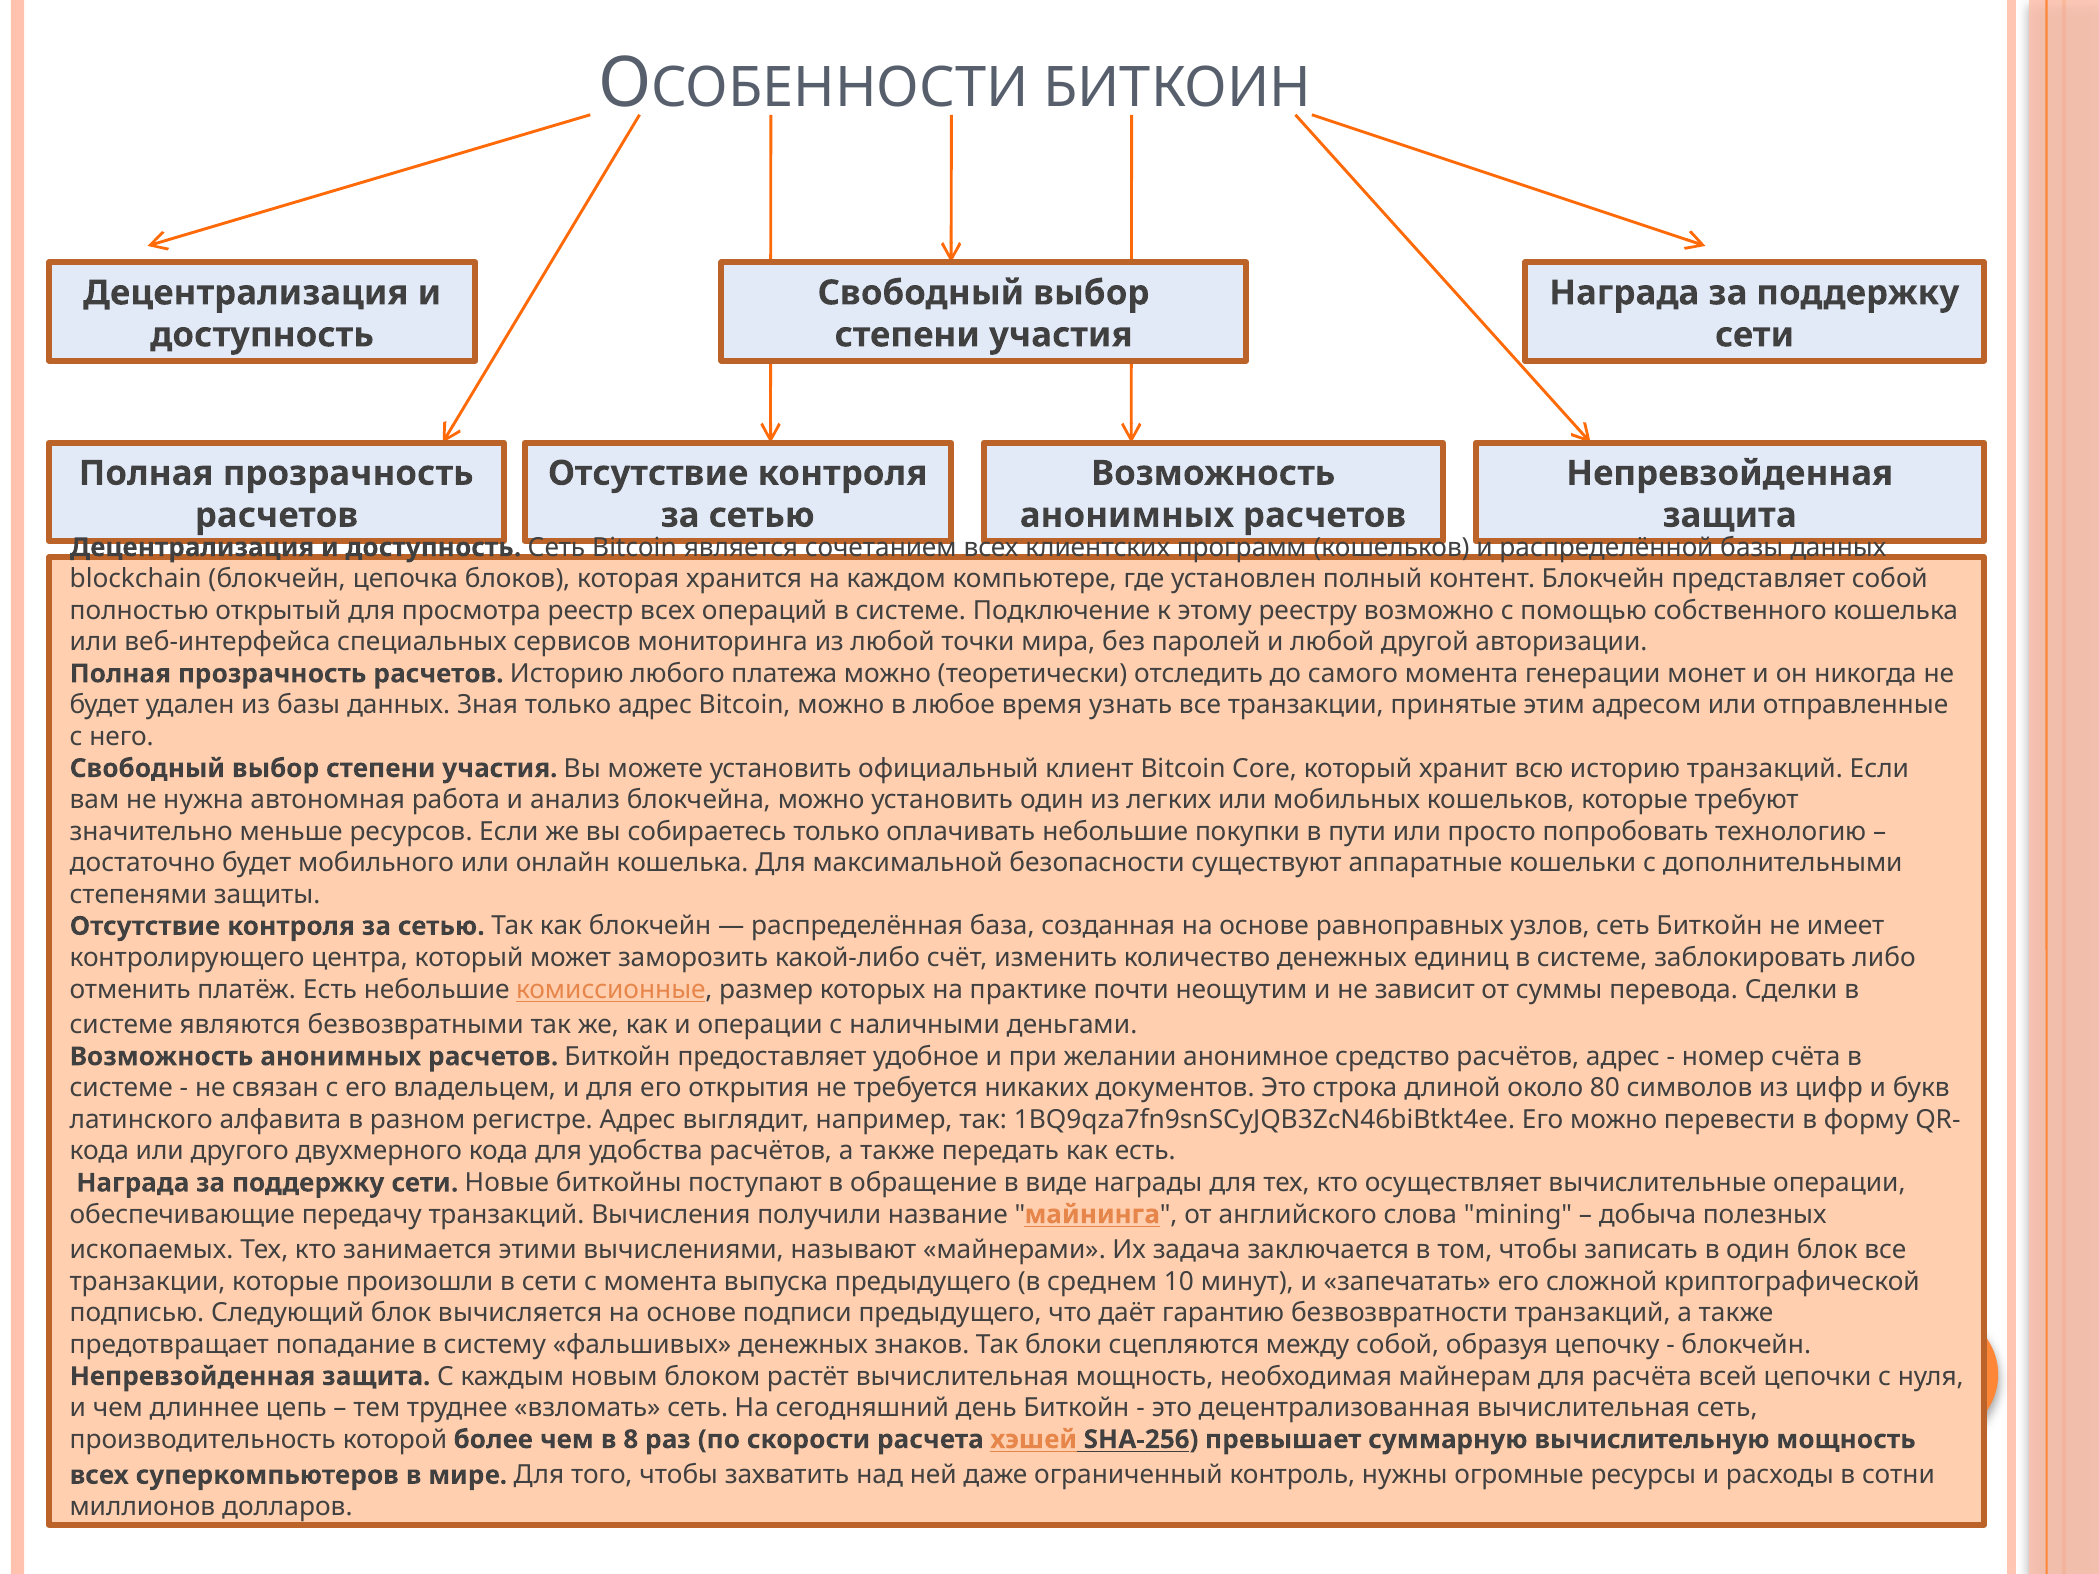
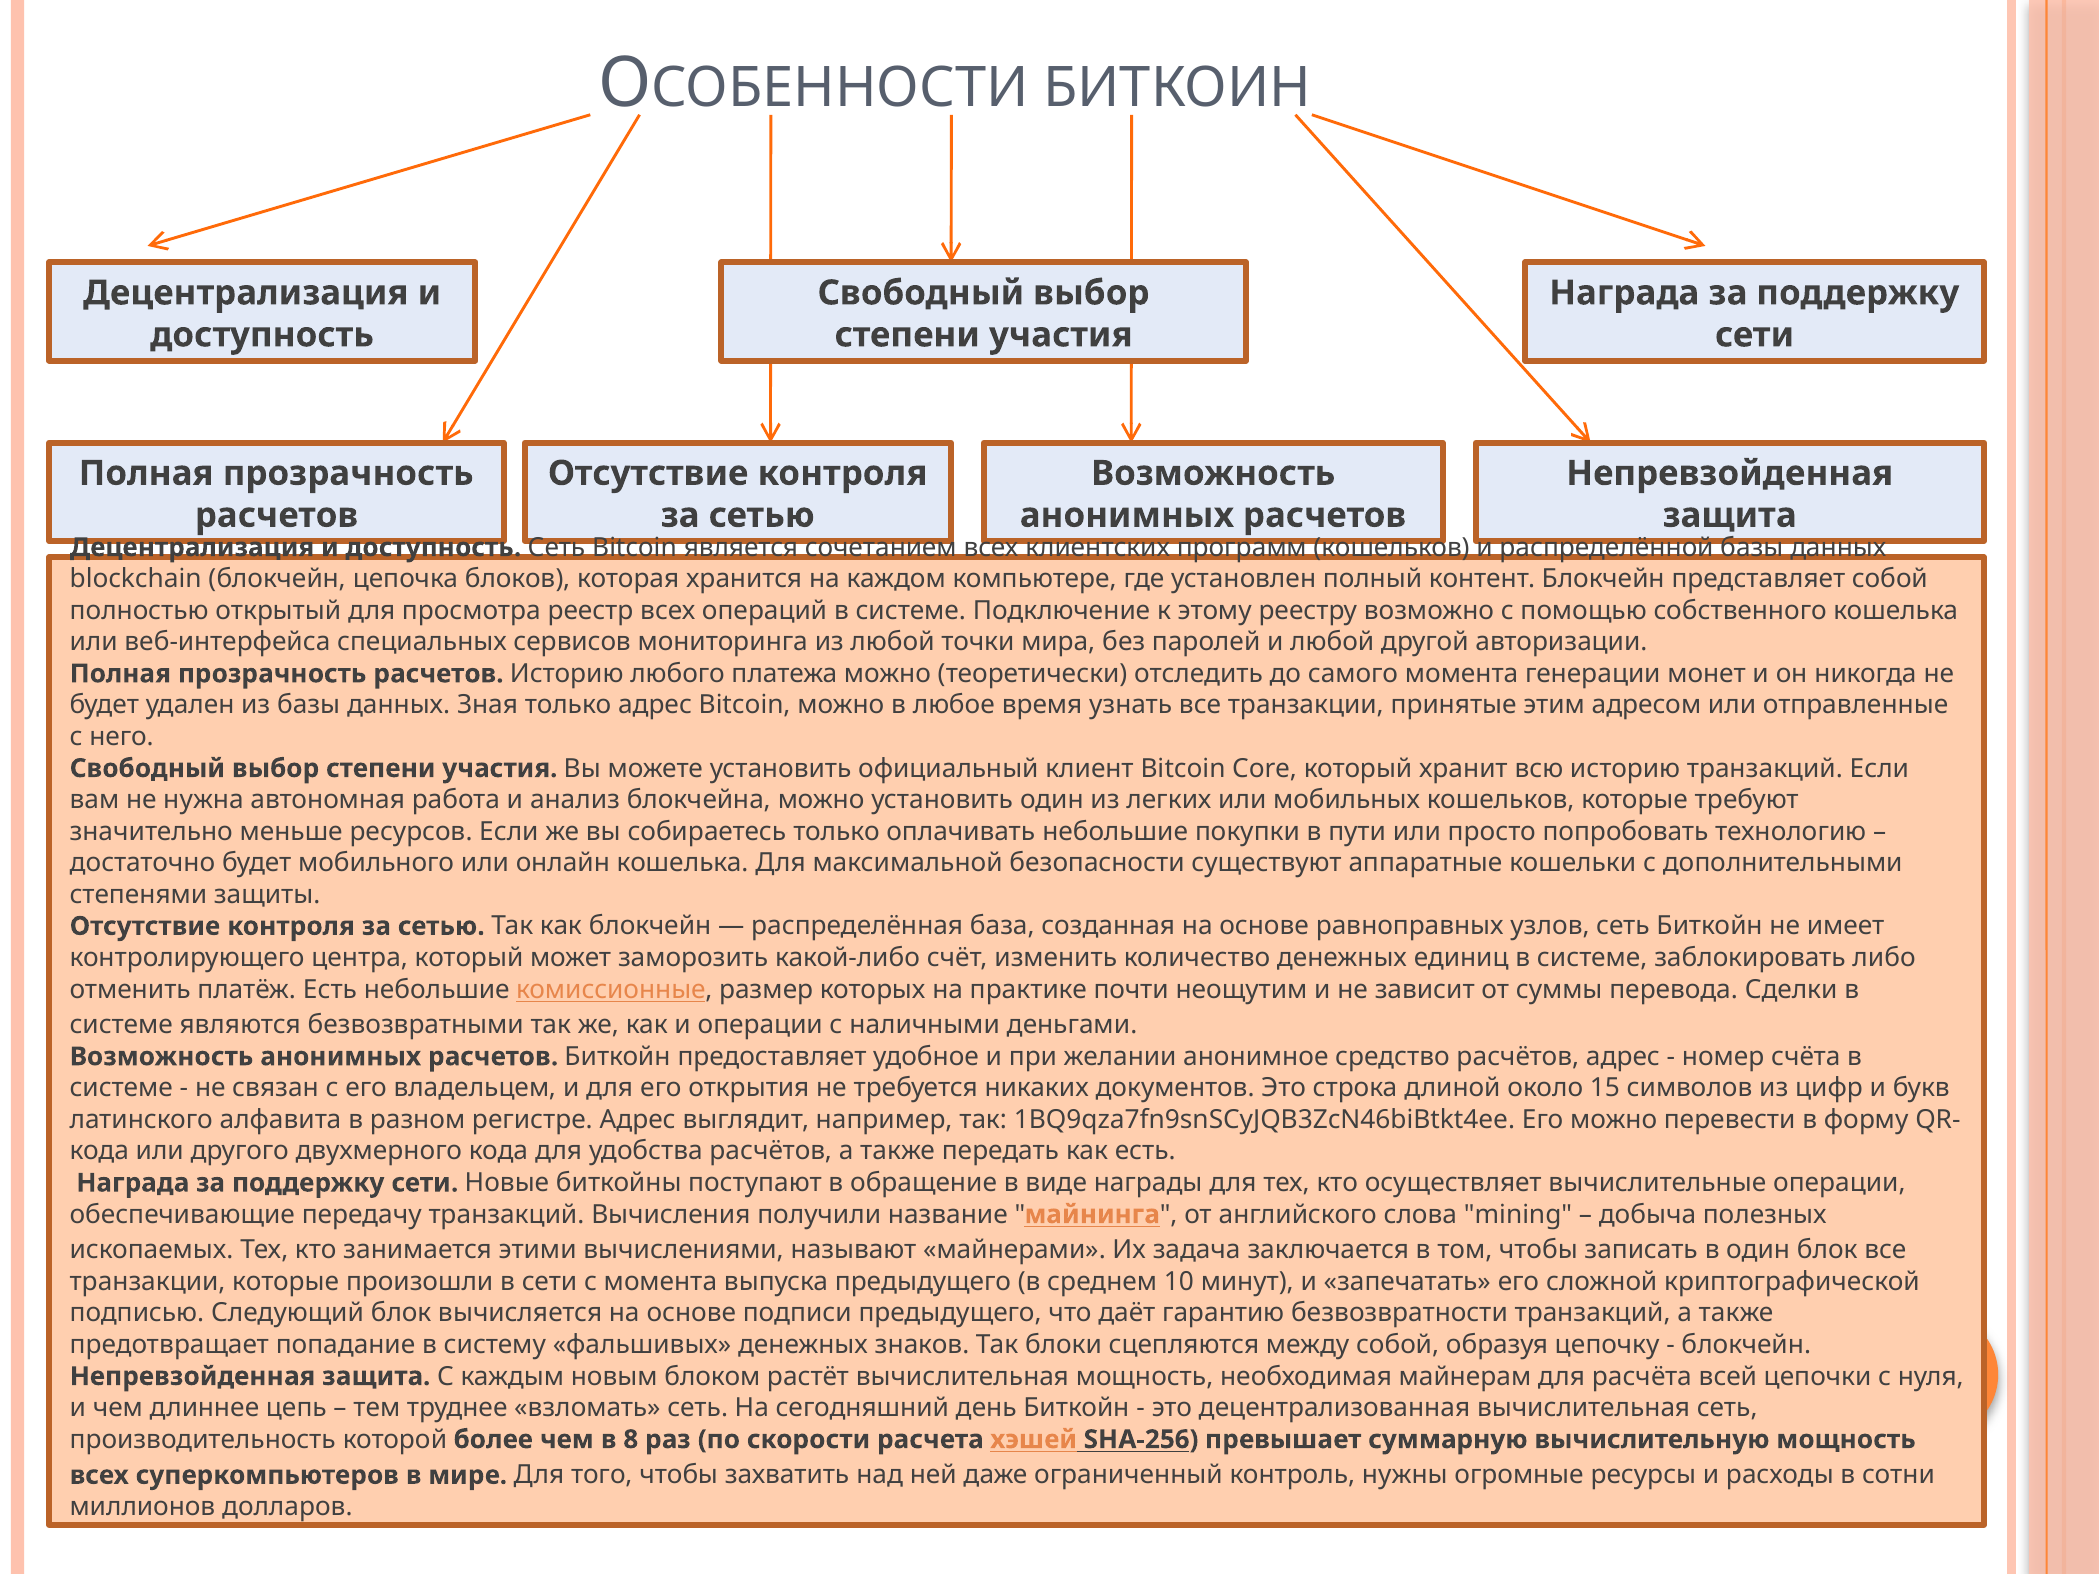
80: 80 -> 15 (1605, 1088)
